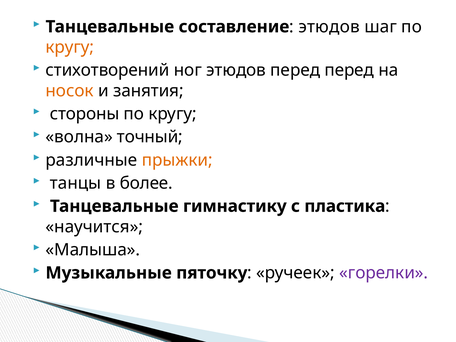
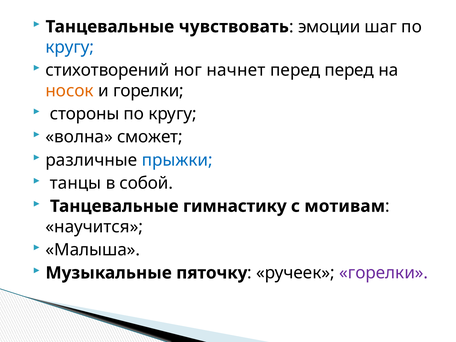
составление: составление -> чувствовать (234, 27)
этюдов: этюдов -> эмоции (329, 27)
кругу colour: orange -> blue (70, 47)
ног этюдов: этюдов -> начнет (236, 70)
и занятия: занятия -> горелки (148, 91)
точный: точный -> сможет (150, 137)
прыжки colour: orange -> blue (177, 160)
более: более -> собой (146, 183)
пластика: пластика -> мотивам (345, 206)
